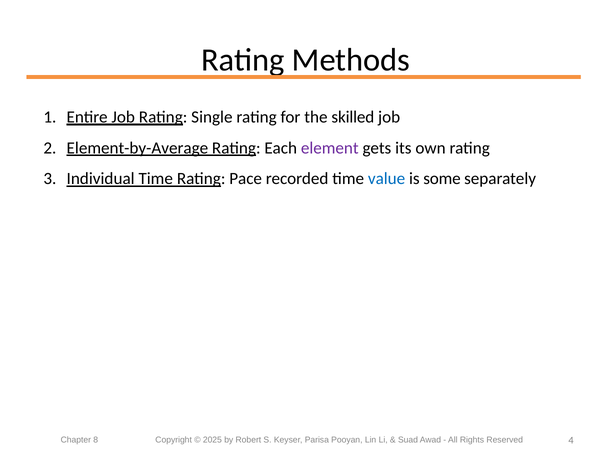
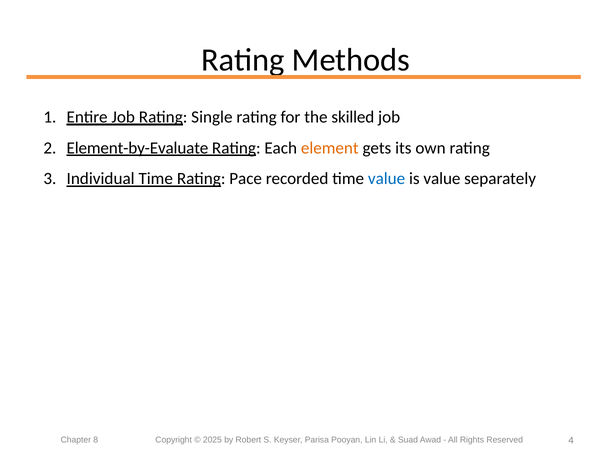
Element-by-Average: Element-by-Average -> Element-by-Evaluate (137, 148)
element colour: purple -> orange (330, 148)
is some: some -> value (442, 179)
